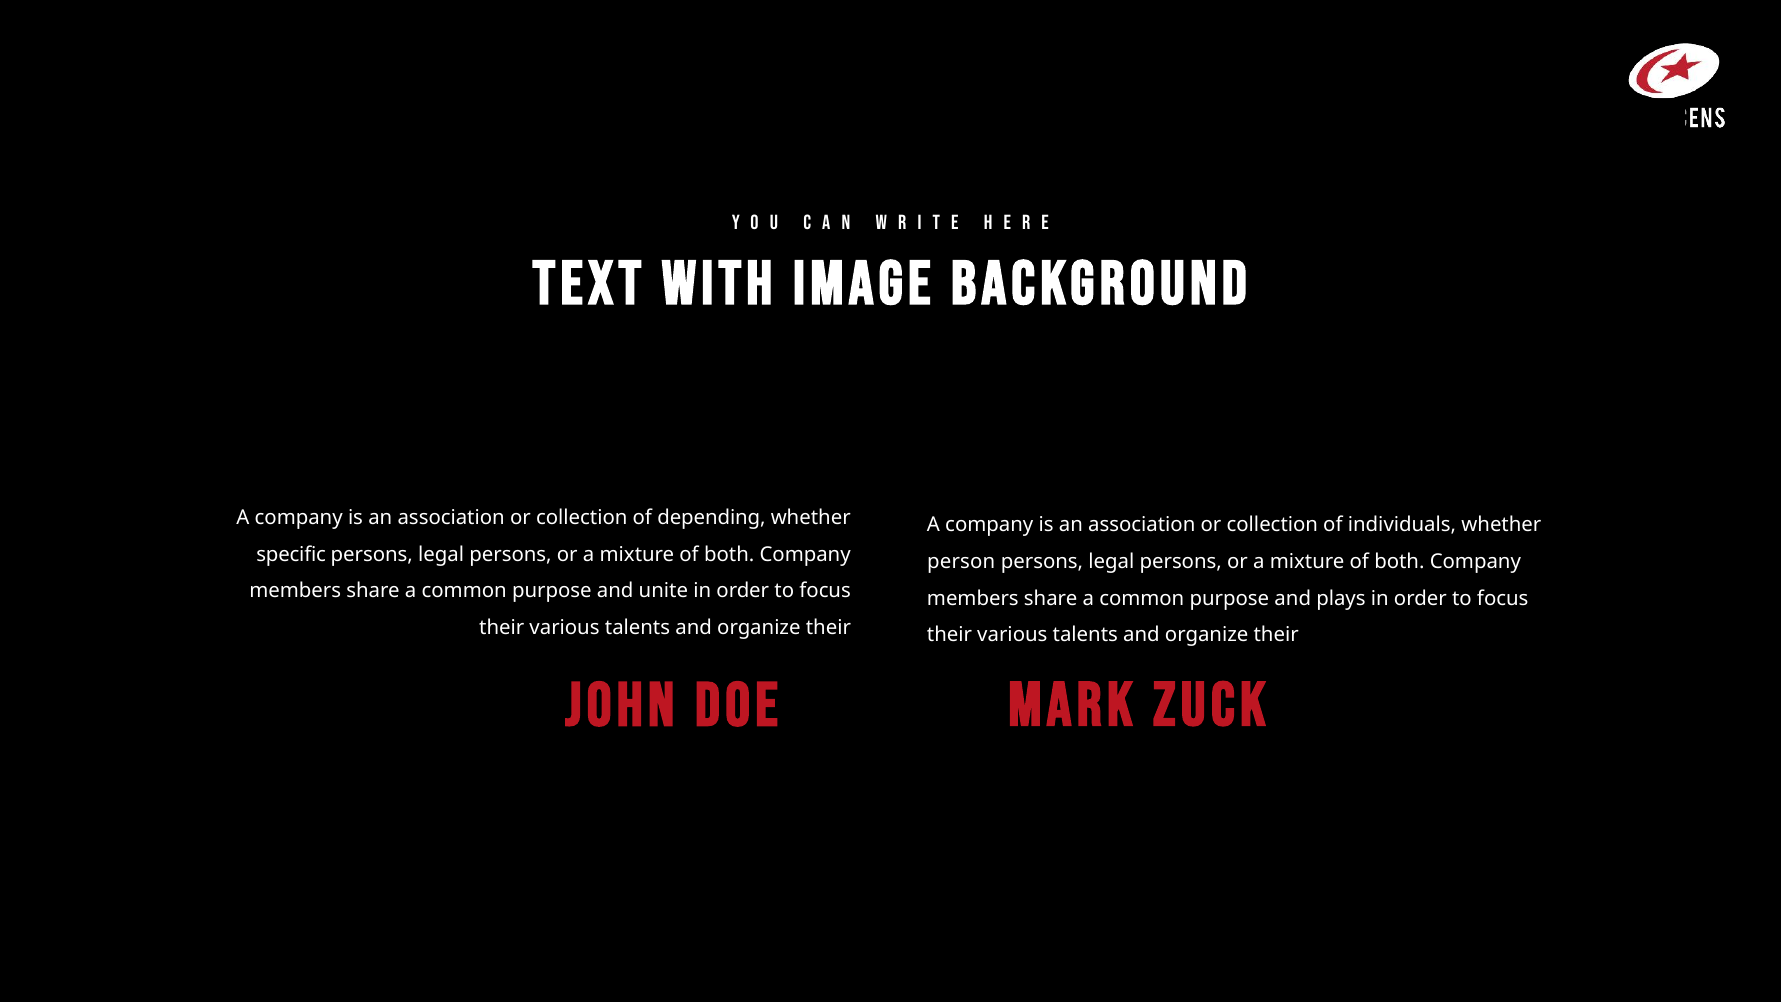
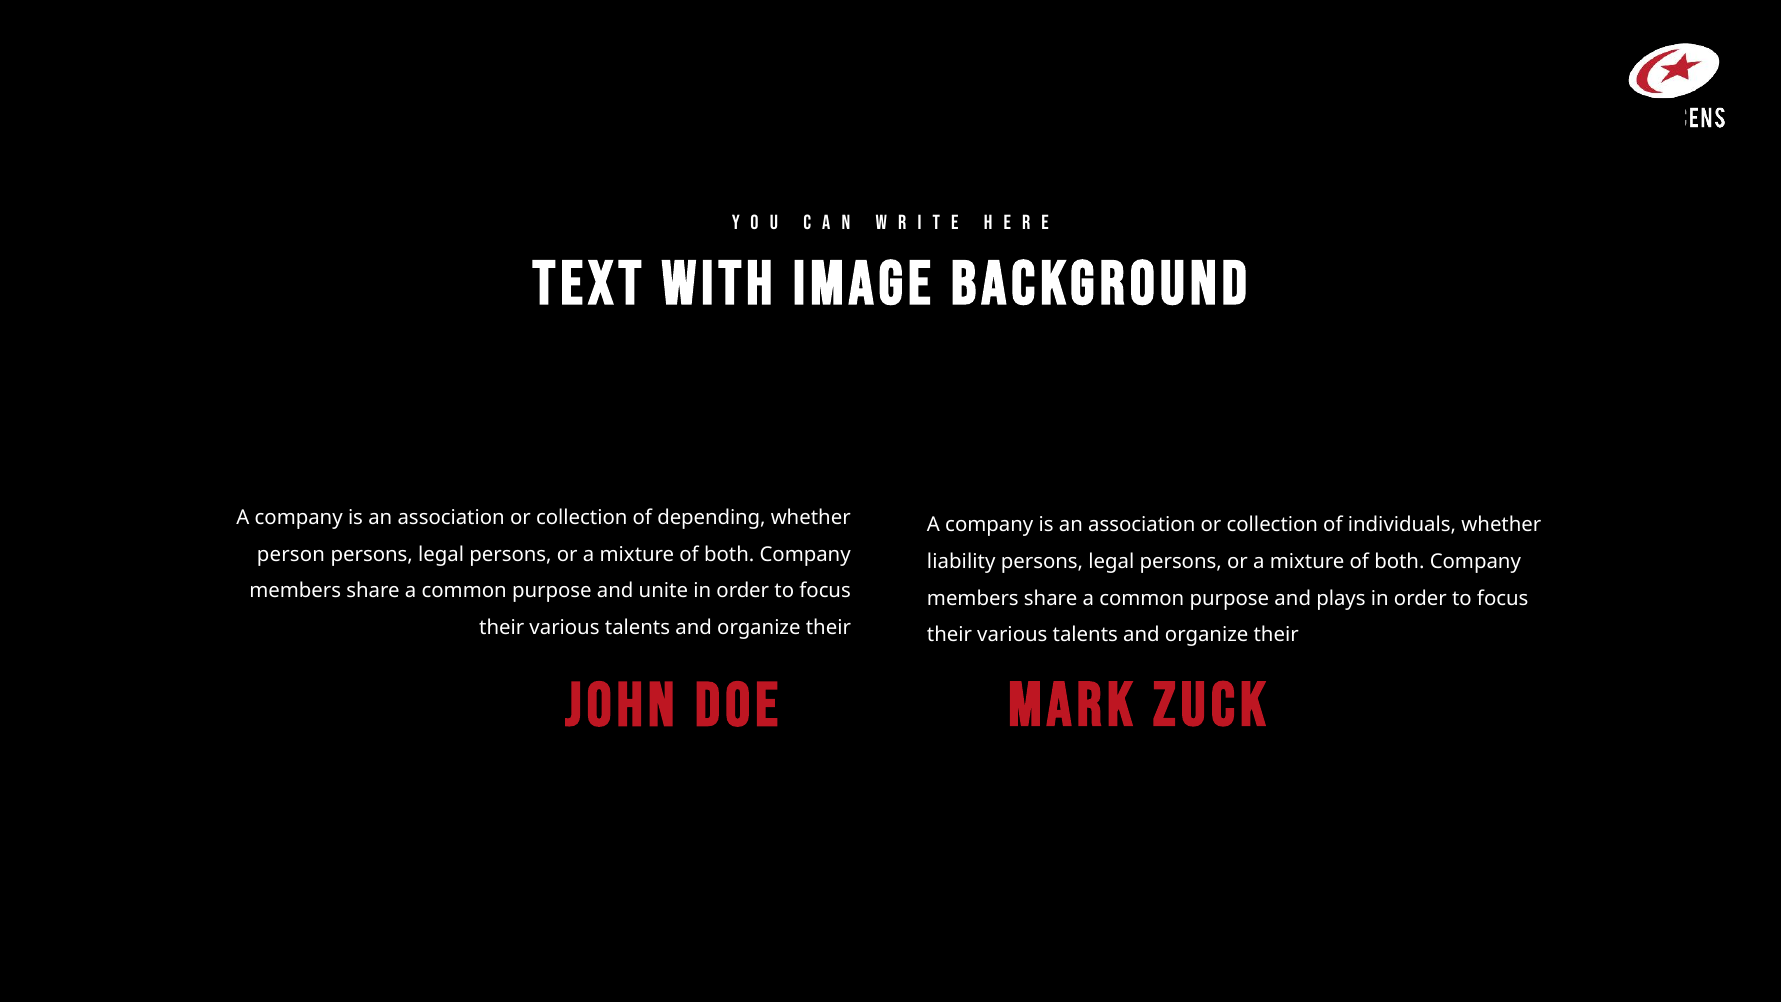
specific: specific -> person (291, 554)
person: person -> liability (961, 562)
